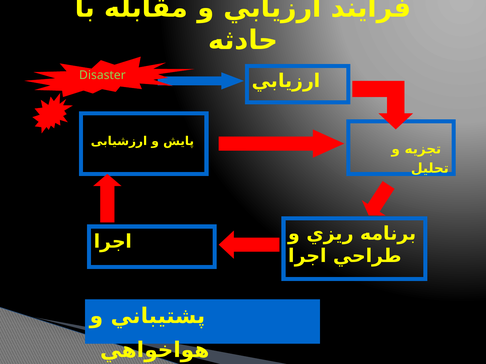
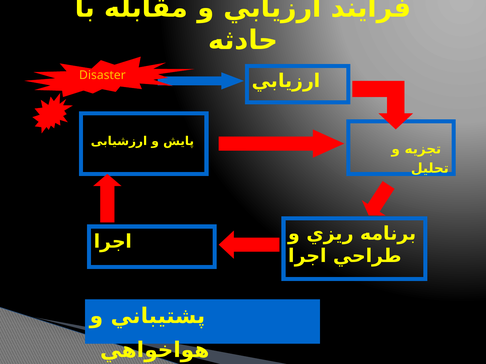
Disaster colour: light green -> yellow (102, 75)
